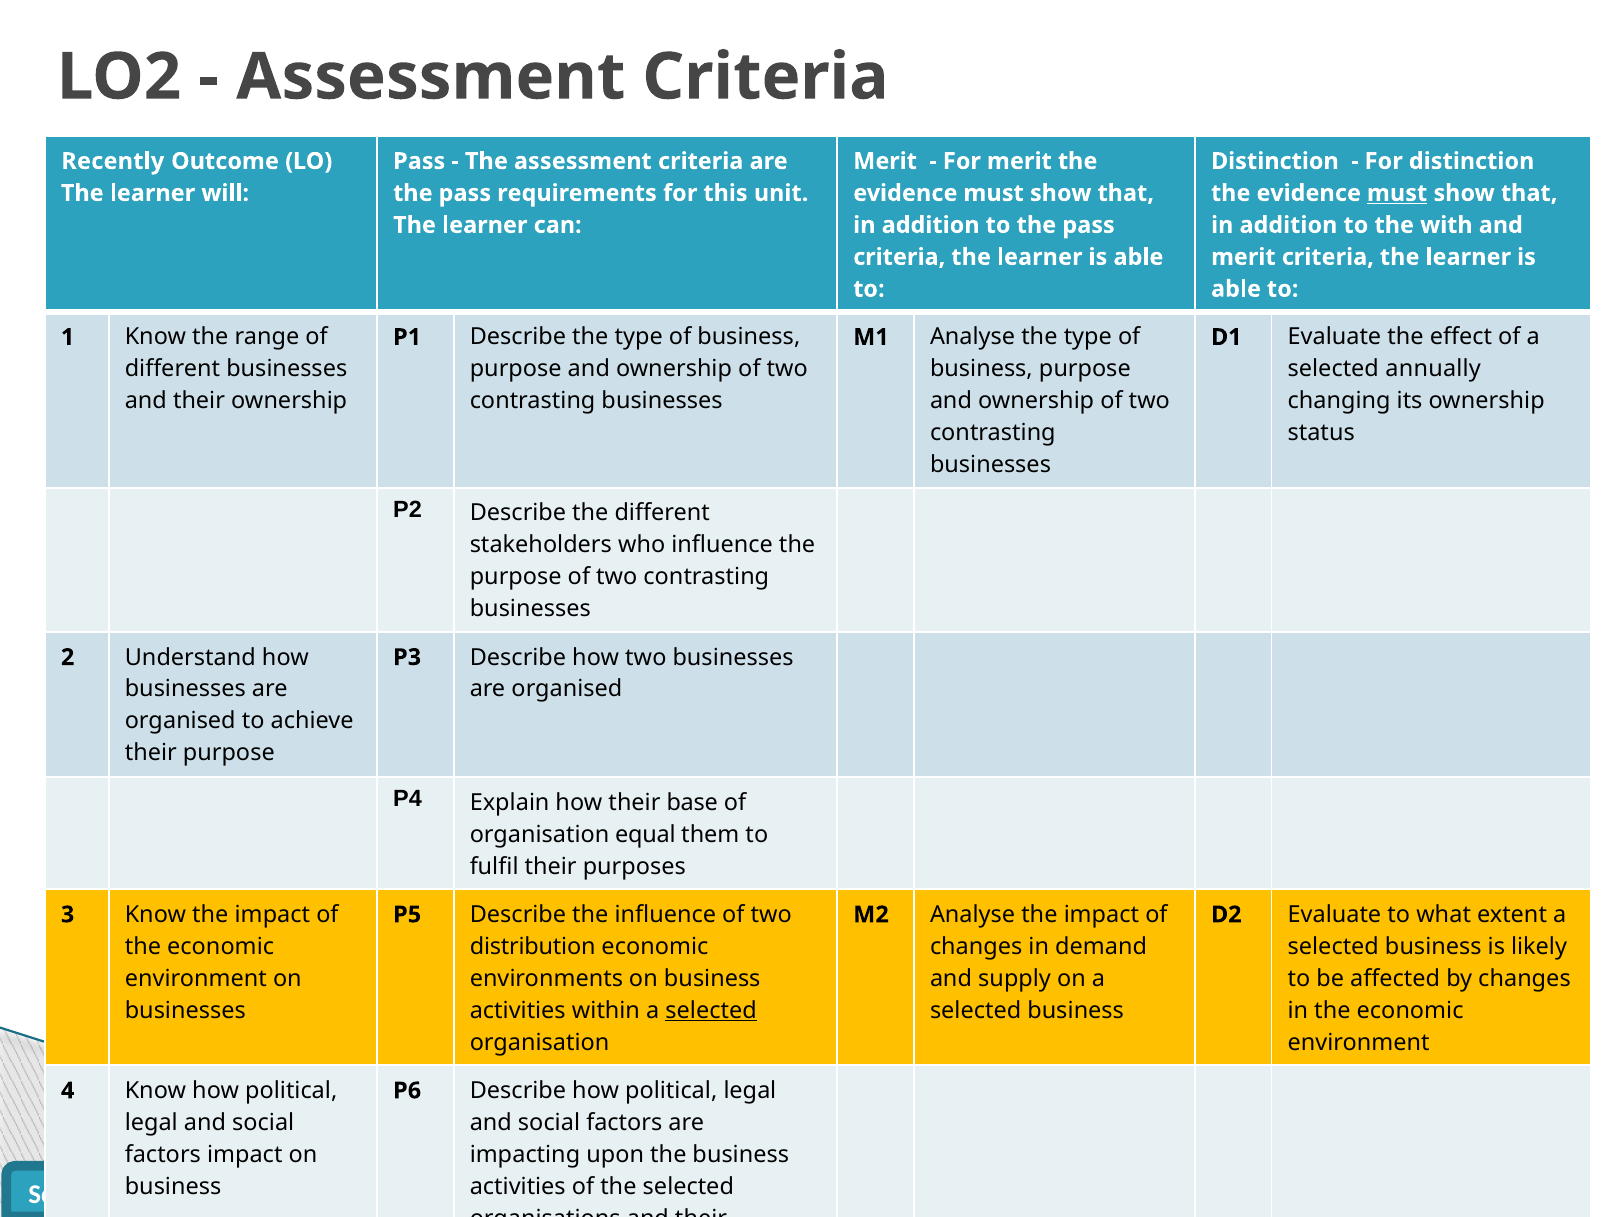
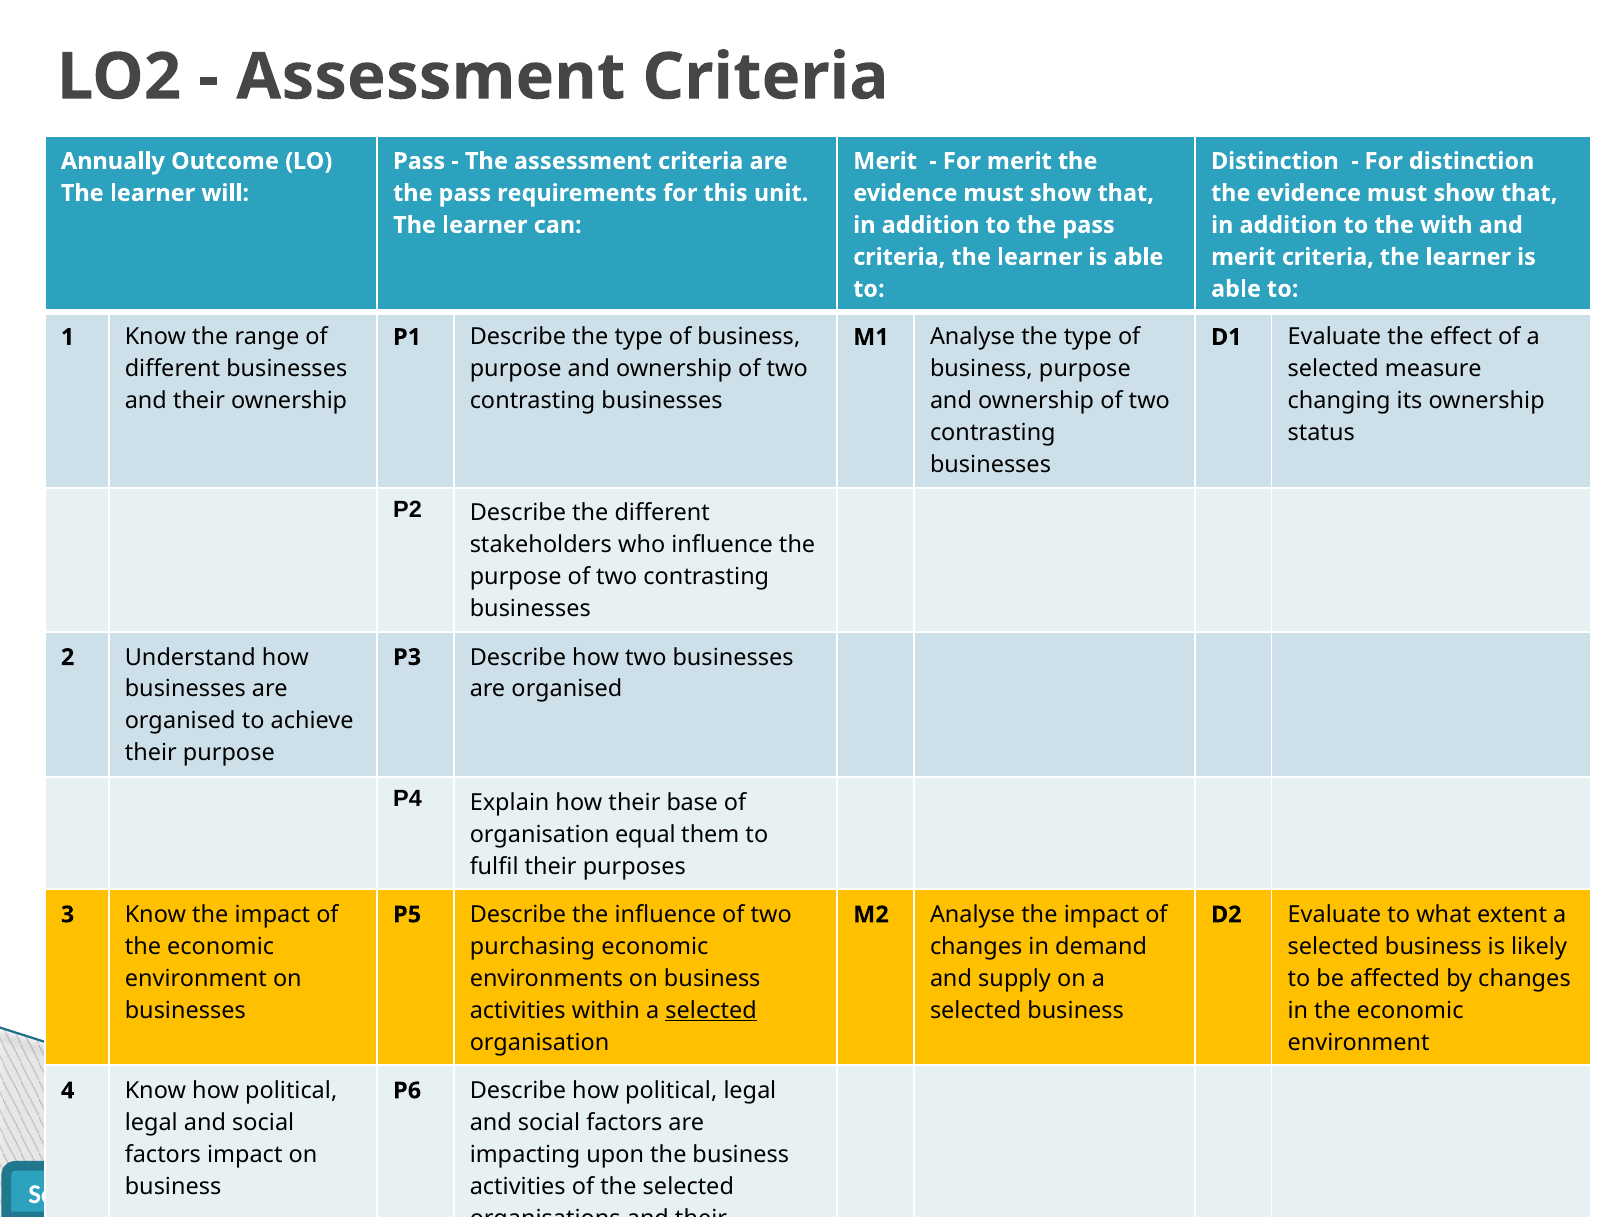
Recently: Recently -> Annually (113, 161)
must underline: present -> none (1397, 193)
annually: annually -> measure (1433, 369)
distribution: distribution -> purchasing (533, 947)
